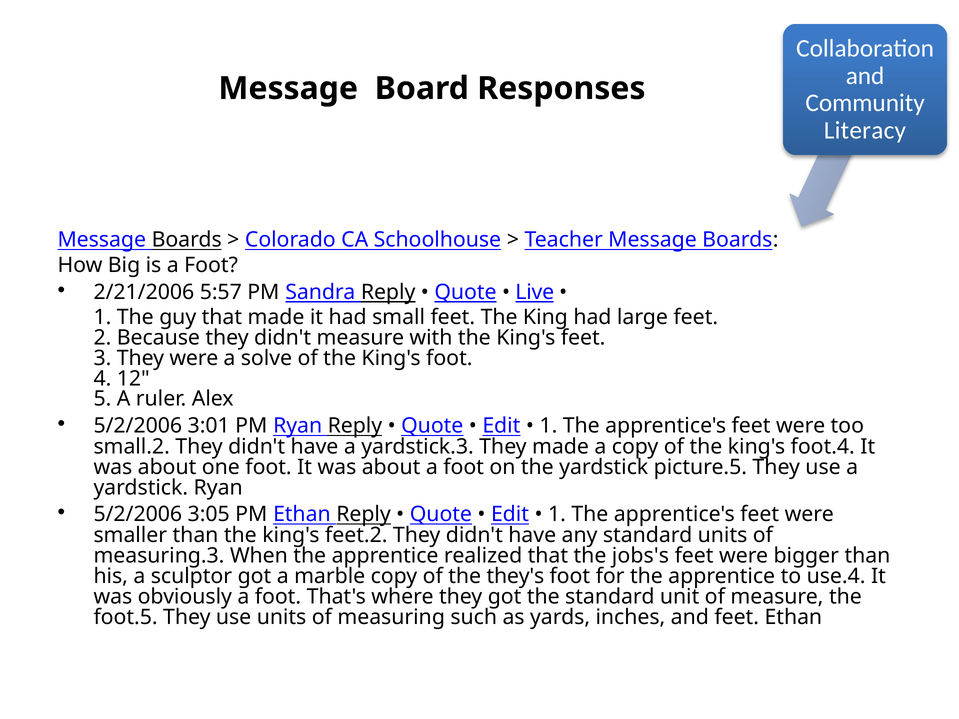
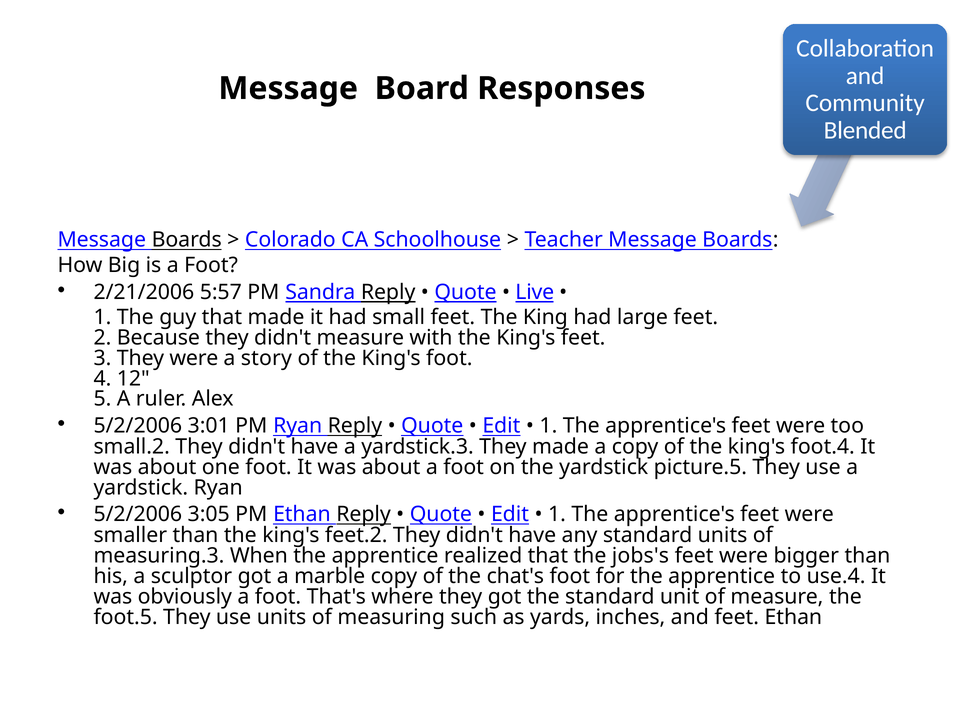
Literacy: Literacy -> Blended (865, 130)
solve: solve -> story (266, 358)
they's: they's -> chat's (515, 576)
